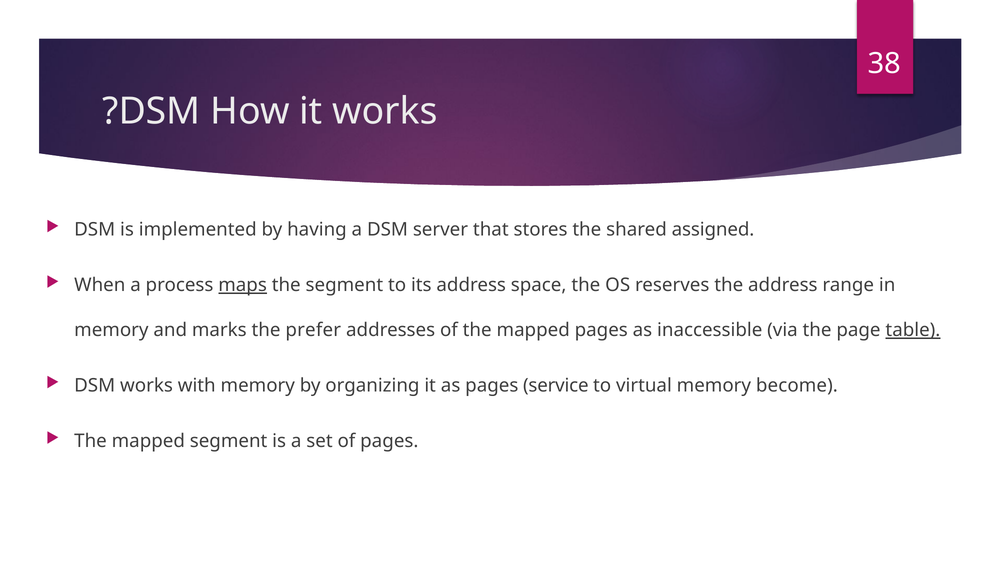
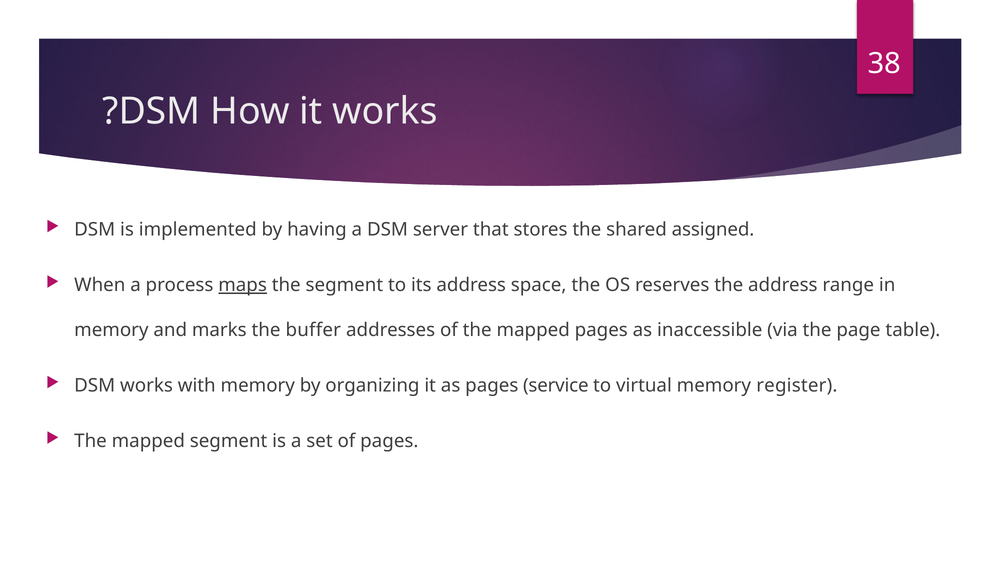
prefer: prefer -> buffer (313, 330)
table underline: present -> none (913, 330)
become: become -> register (797, 386)
